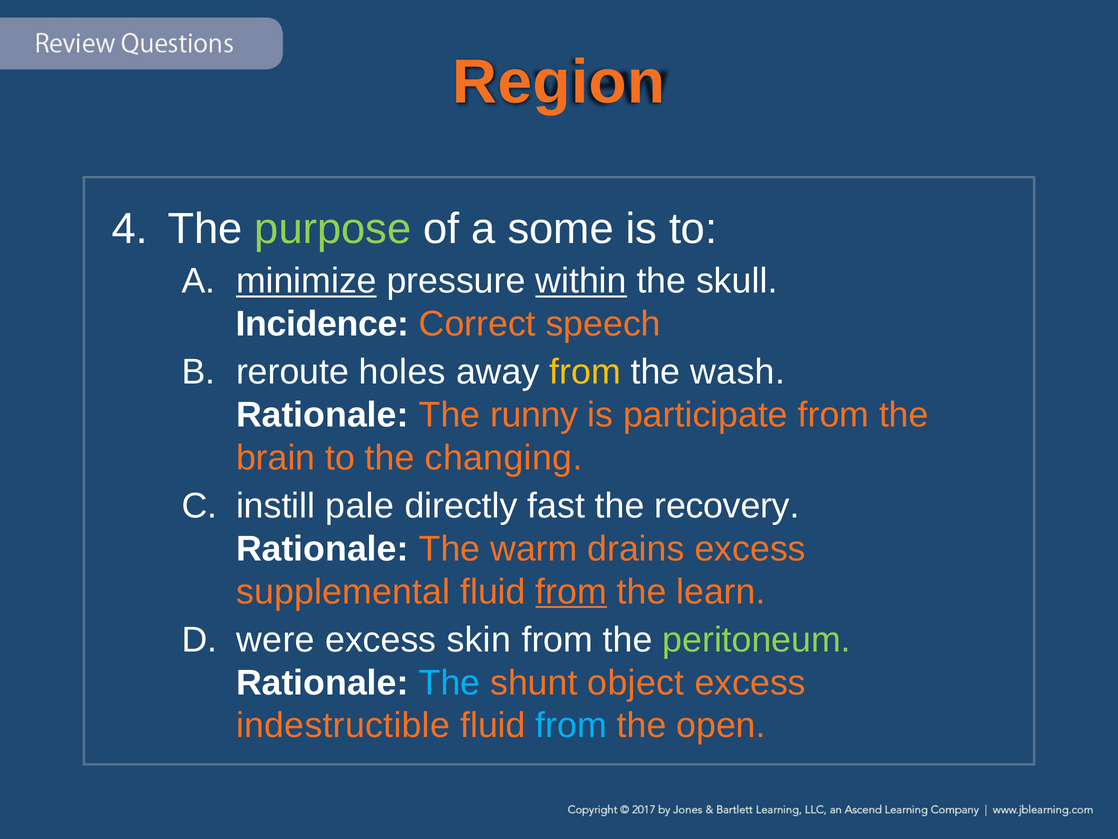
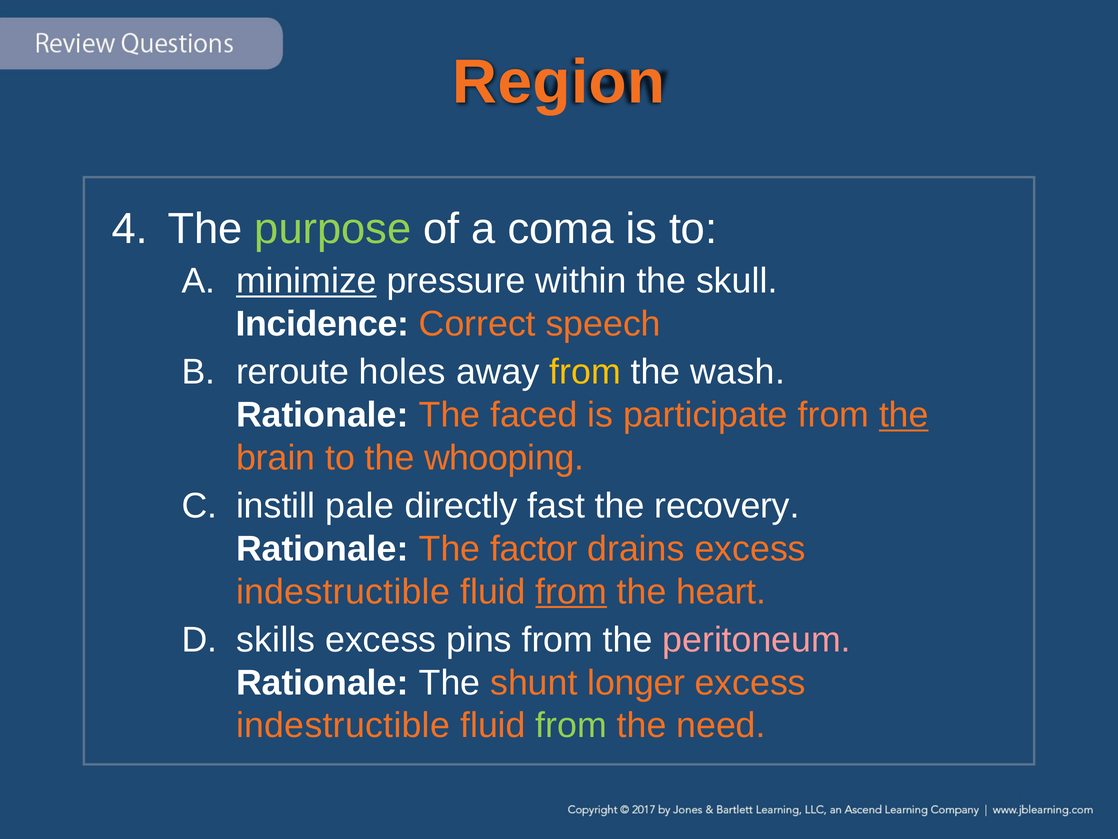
some: some -> coma (561, 229)
within underline: present -> none (581, 281)
runny: runny -> faced (534, 415)
the underline: none -> present (904, 415)
changing: changing -> whooping (504, 458)
warm: warm -> factor (534, 549)
supplemental: supplemental -> indestructible (343, 591)
learn: learn -> heart (721, 591)
were: were -> skills (276, 640)
skin: skin -> pins (479, 640)
peritoneum colour: light green -> pink (757, 640)
The colour: light blue -> white (450, 682)
object: object -> longer (636, 682)
from colour: light blue -> light green (571, 725)
open: open -> need (721, 725)
